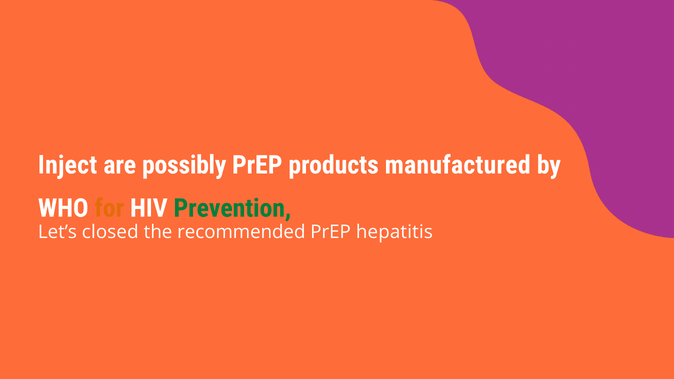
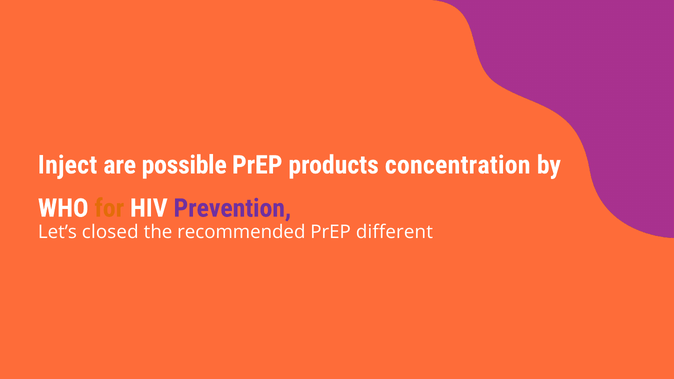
possibly: possibly -> possible (184, 165)
manufactured: manufactured -> concentration (458, 165)
Prevention colour: green -> purple (232, 208)
hepatitis: hepatitis -> different (394, 232)
